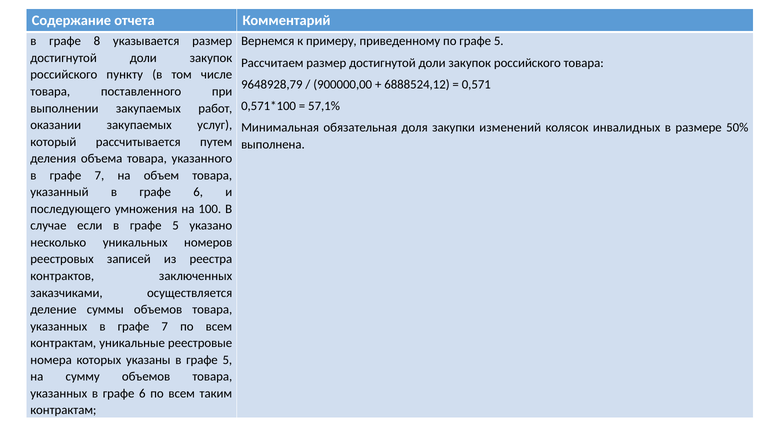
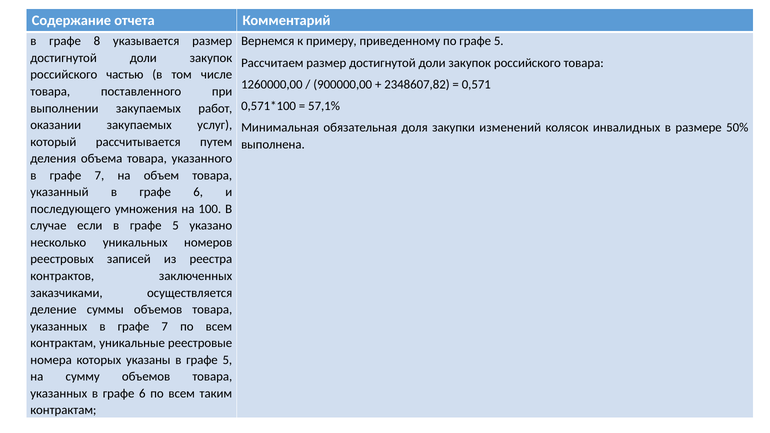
пункту: пункту -> частью (125, 75)
9648928,79: 9648928,79 -> 1260000,00 (272, 84)
6888524,12: 6888524,12 -> 2348607,82 (417, 84)
